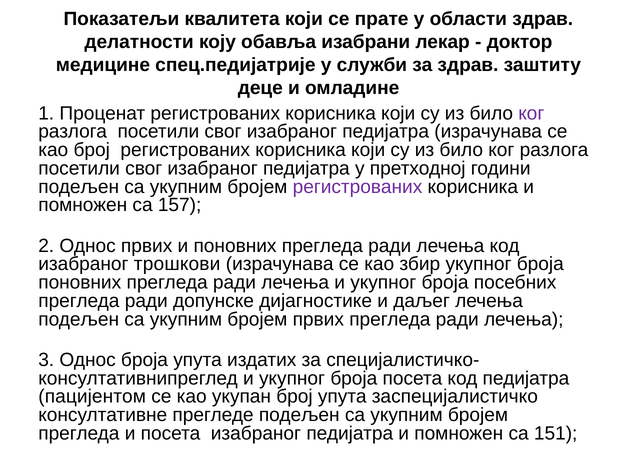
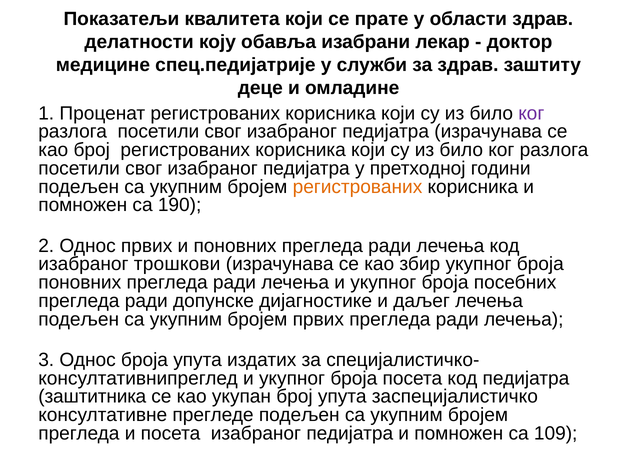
регистрованих colour: purple -> orange (357, 187)
157: 157 -> 190 (180, 205)
пацијентом: пацијентом -> заштитника (92, 396)
151: 151 -> 109 (556, 433)
